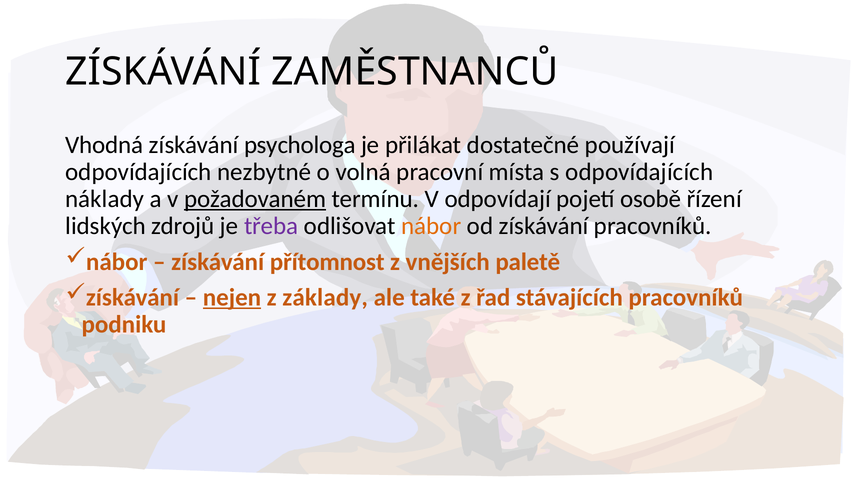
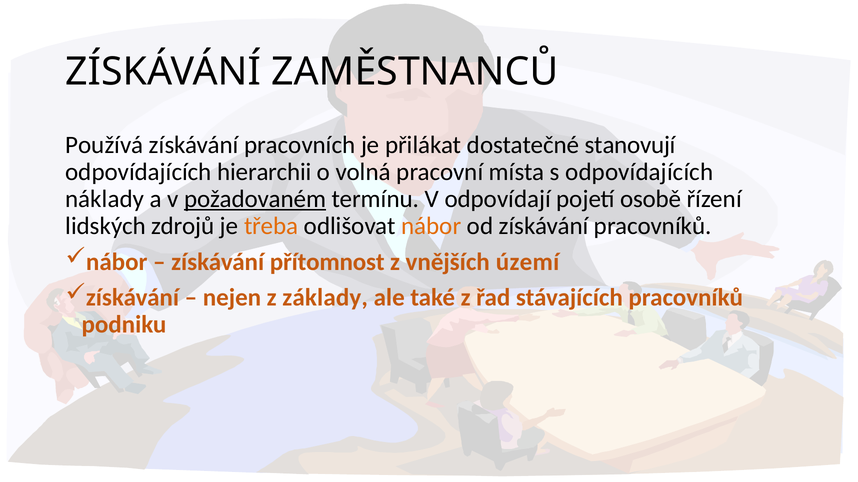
Vhodná: Vhodná -> Používá (104, 145)
psychologa: psychologa -> pracovních (300, 145)
používají: používají -> stanovují (630, 145)
nezbytné: nezbytné -> hierarchii (264, 172)
třeba colour: purple -> orange (271, 226)
paletě: paletě -> území (528, 262)
nejen underline: present -> none (232, 298)
